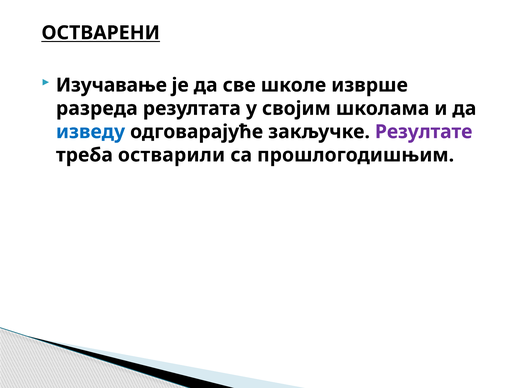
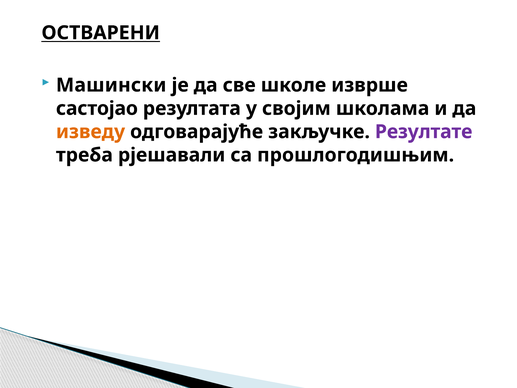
Изучавање: Изучавање -> Машински (111, 85)
разреда: разреда -> састојао (97, 108)
изведу colour: blue -> orange (91, 132)
остварили: остварили -> рјешавали (172, 155)
